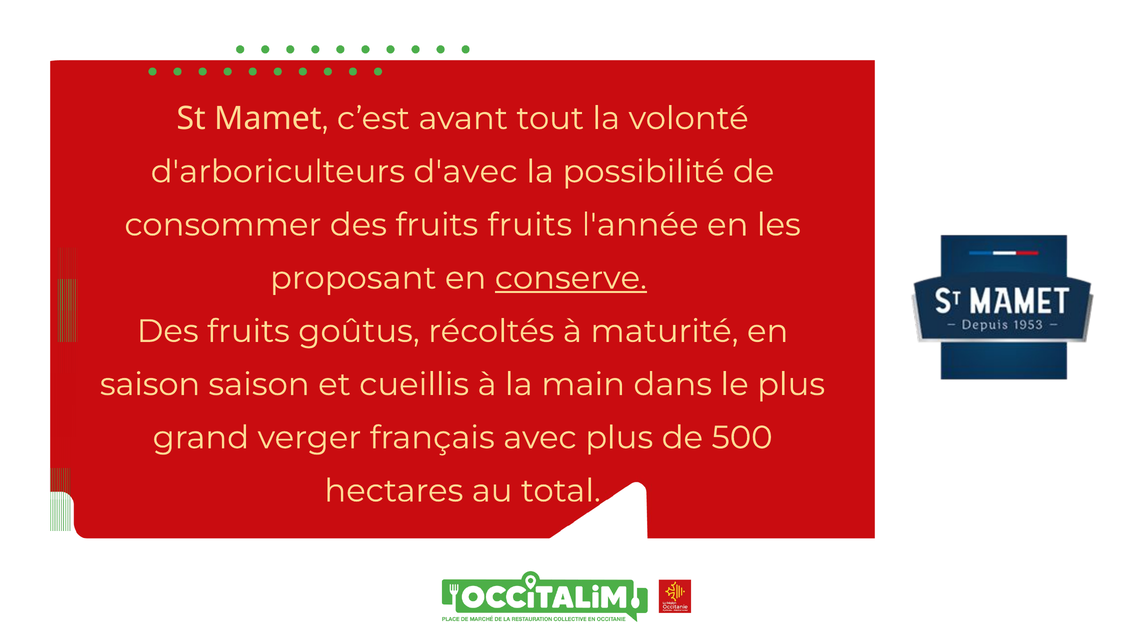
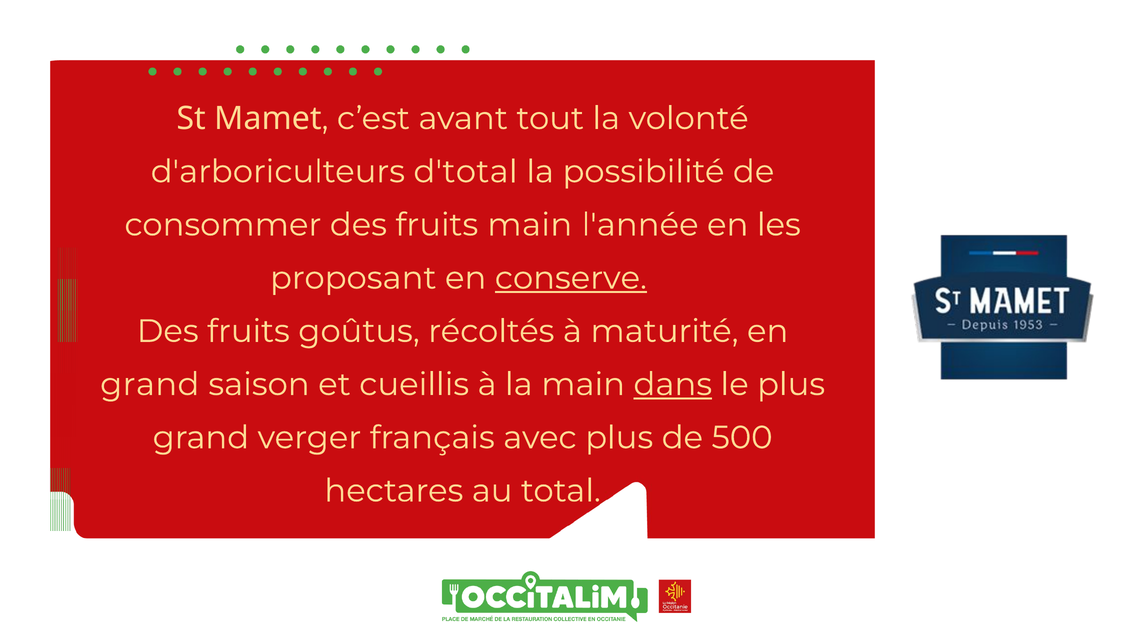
d'avec: d'avec -> d'total (466, 172)
fruits fruits: fruits -> main (530, 225)
saison: saison -> grand (150, 385)
dans underline: none -> present (673, 385)
